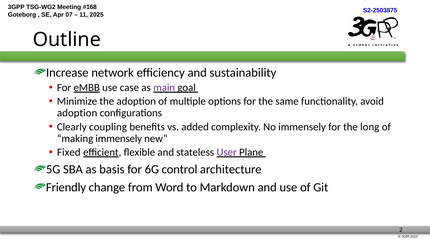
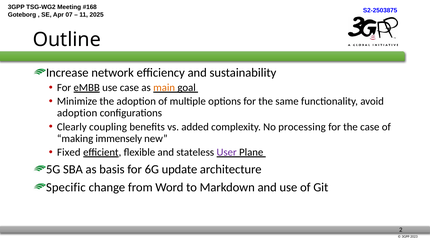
main colour: purple -> orange (164, 88)
No immensely: immensely -> processing (302, 127)
the long: long -> case (370, 127)
control: control -> update (179, 169)
Friendly: Friendly -> Specific (66, 187)
